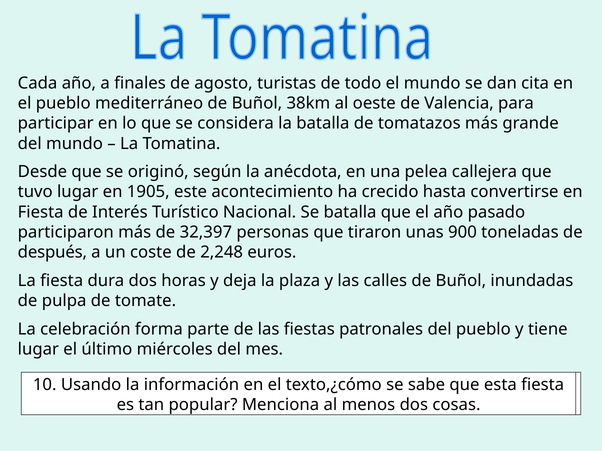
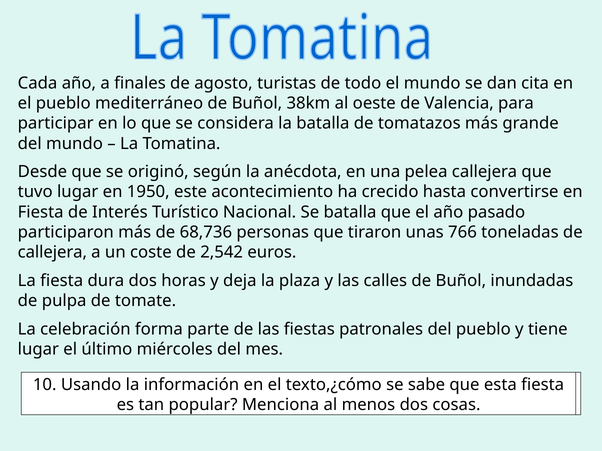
1905: 1905 -> 1950 (148, 192)
32,397: 32,397 -> 68,736 (206, 232)
900: 900 -> 766 (462, 232)
después: después -> callejera (52, 252)
2,248: 2,248 -> 2,542 (222, 252)
